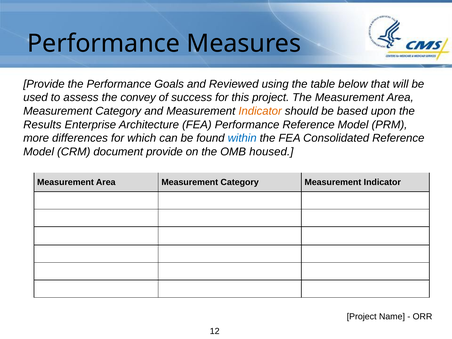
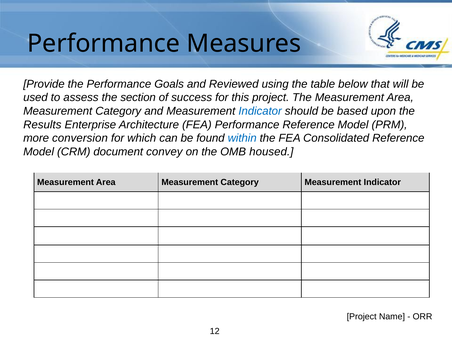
convey: convey -> section (138, 98)
Indicator colour: orange -> blue (260, 111)
differences: differences -> conversion (80, 138)
document provide: provide -> convey (164, 152)
